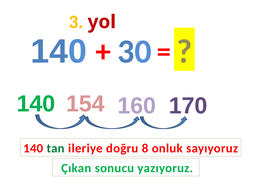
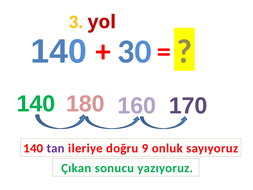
154: 154 -> 180 (85, 104)
tan colour: green -> purple (56, 148)
8: 8 -> 9 (145, 148)
